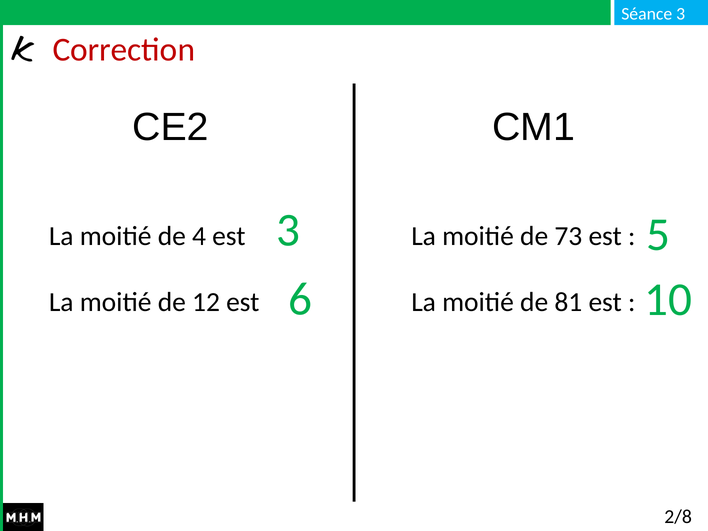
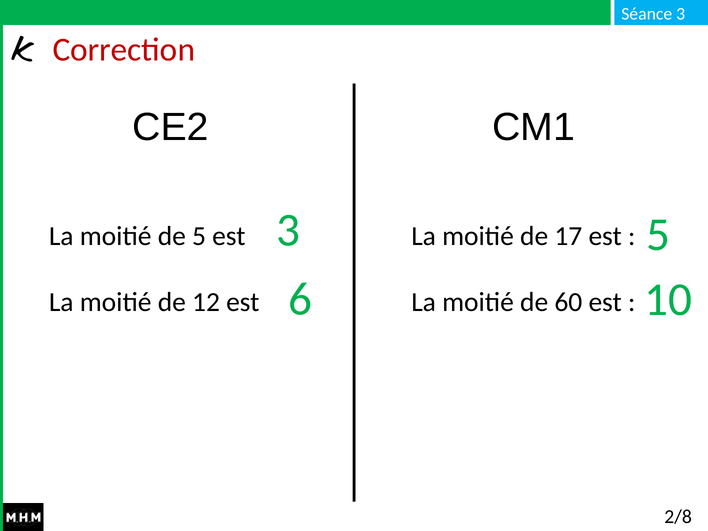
de 4: 4 -> 5 (199, 236)
73: 73 -> 17 (568, 236)
81: 81 -> 60 (568, 302)
